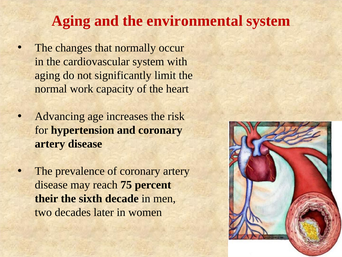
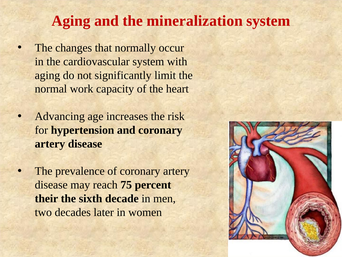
environmental: environmental -> mineralization (195, 21)
